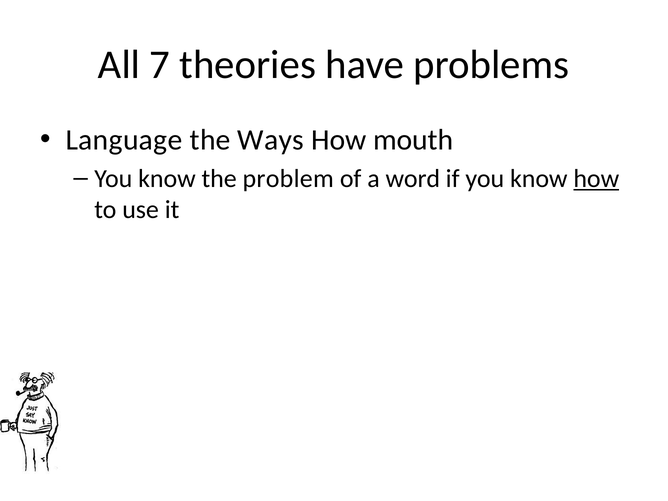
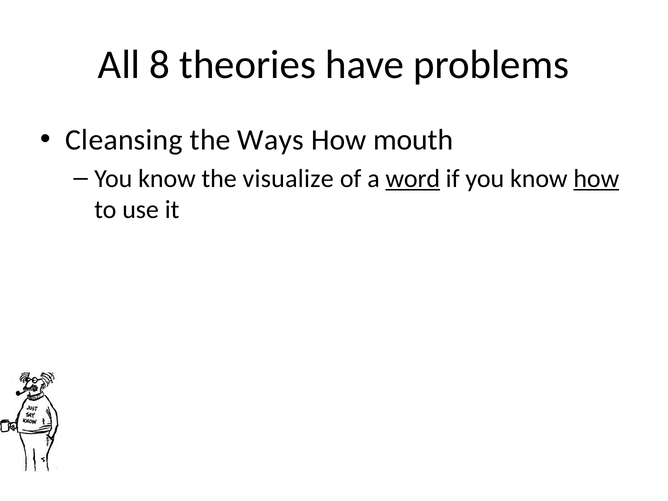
7: 7 -> 8 (160, 65)
Language: Language -> Cleansing (124, 140)
problem: problem -> visualize (288, 178)
word underline: none -> present (413, 178)
